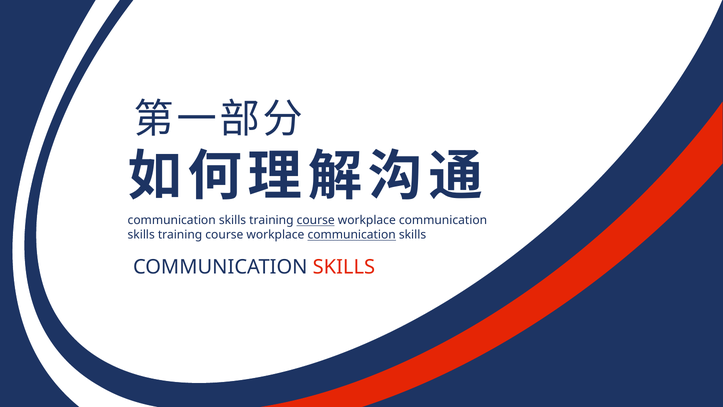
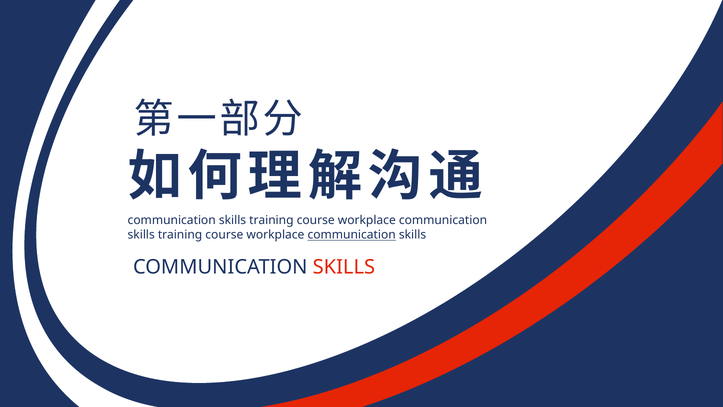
course underline: present -> none (316, 220)
